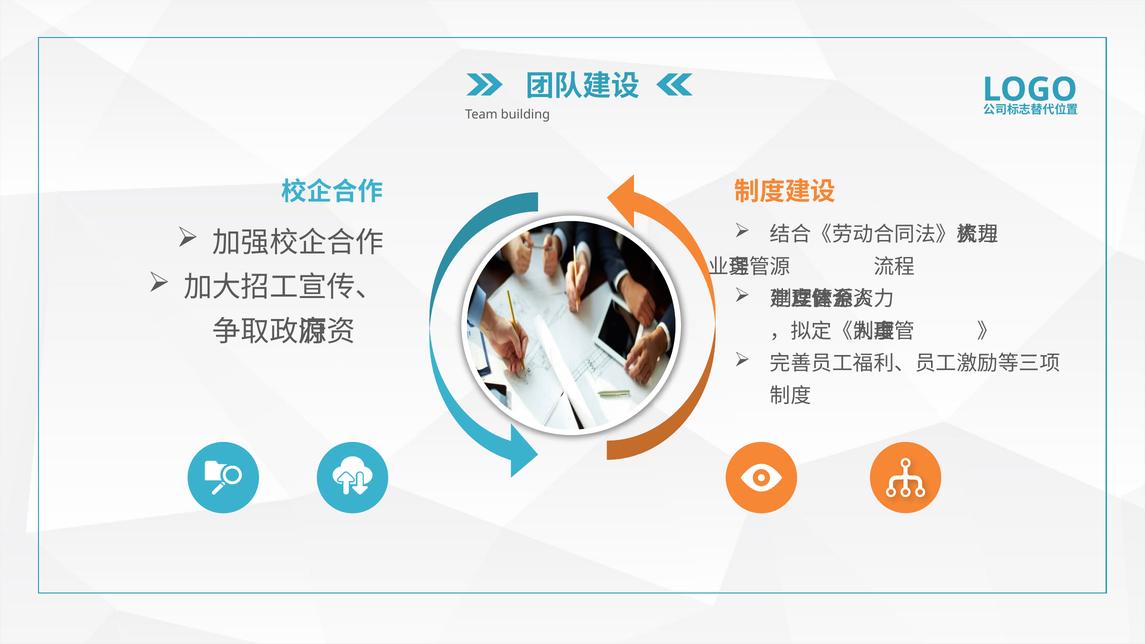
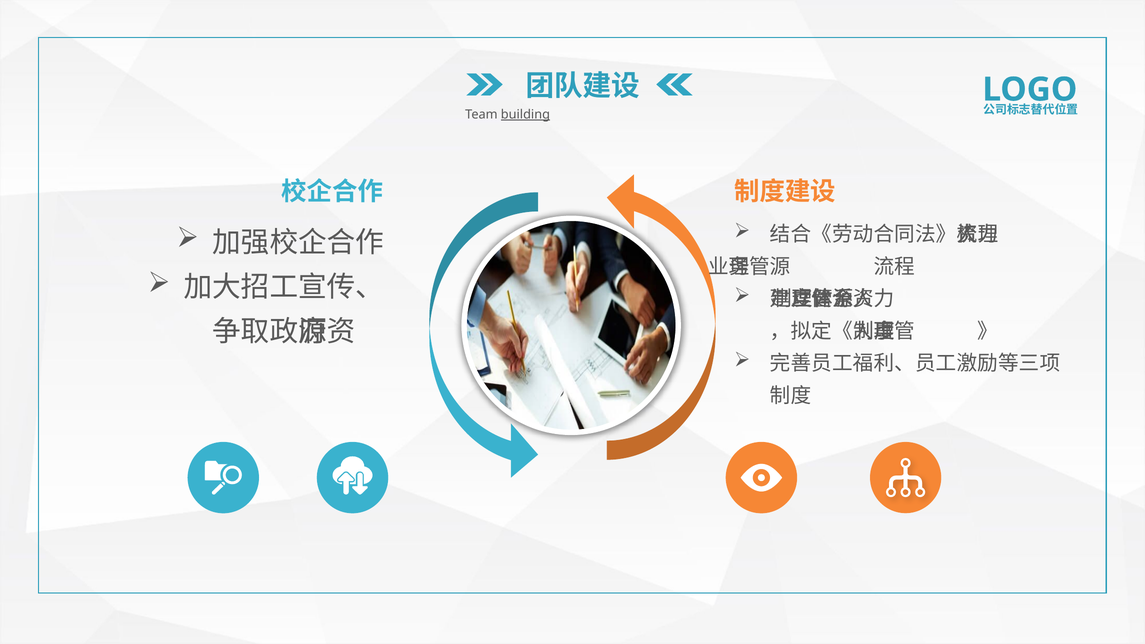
building underline: none -> present (525, 115)
